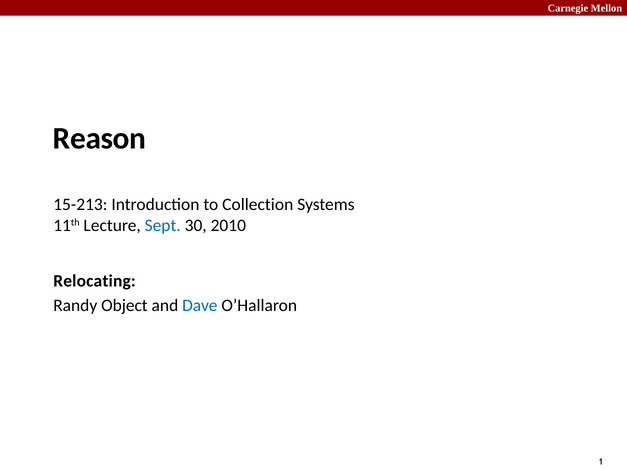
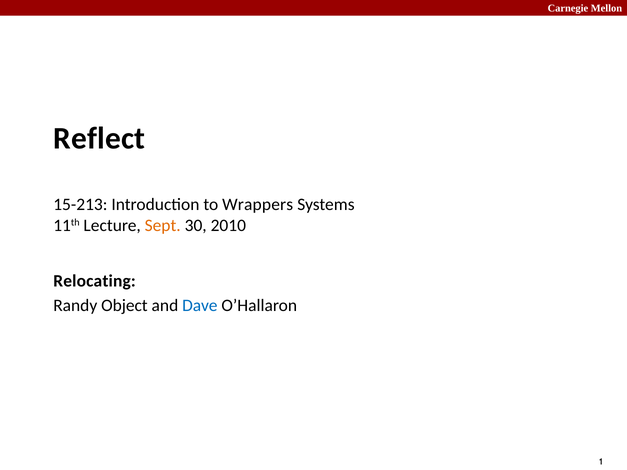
Reason: Reason -> Reflect (99, 139)
Collection: Collection -> Wrappers (258, 204)
Sept colour: blue -> orange (163, 225)
